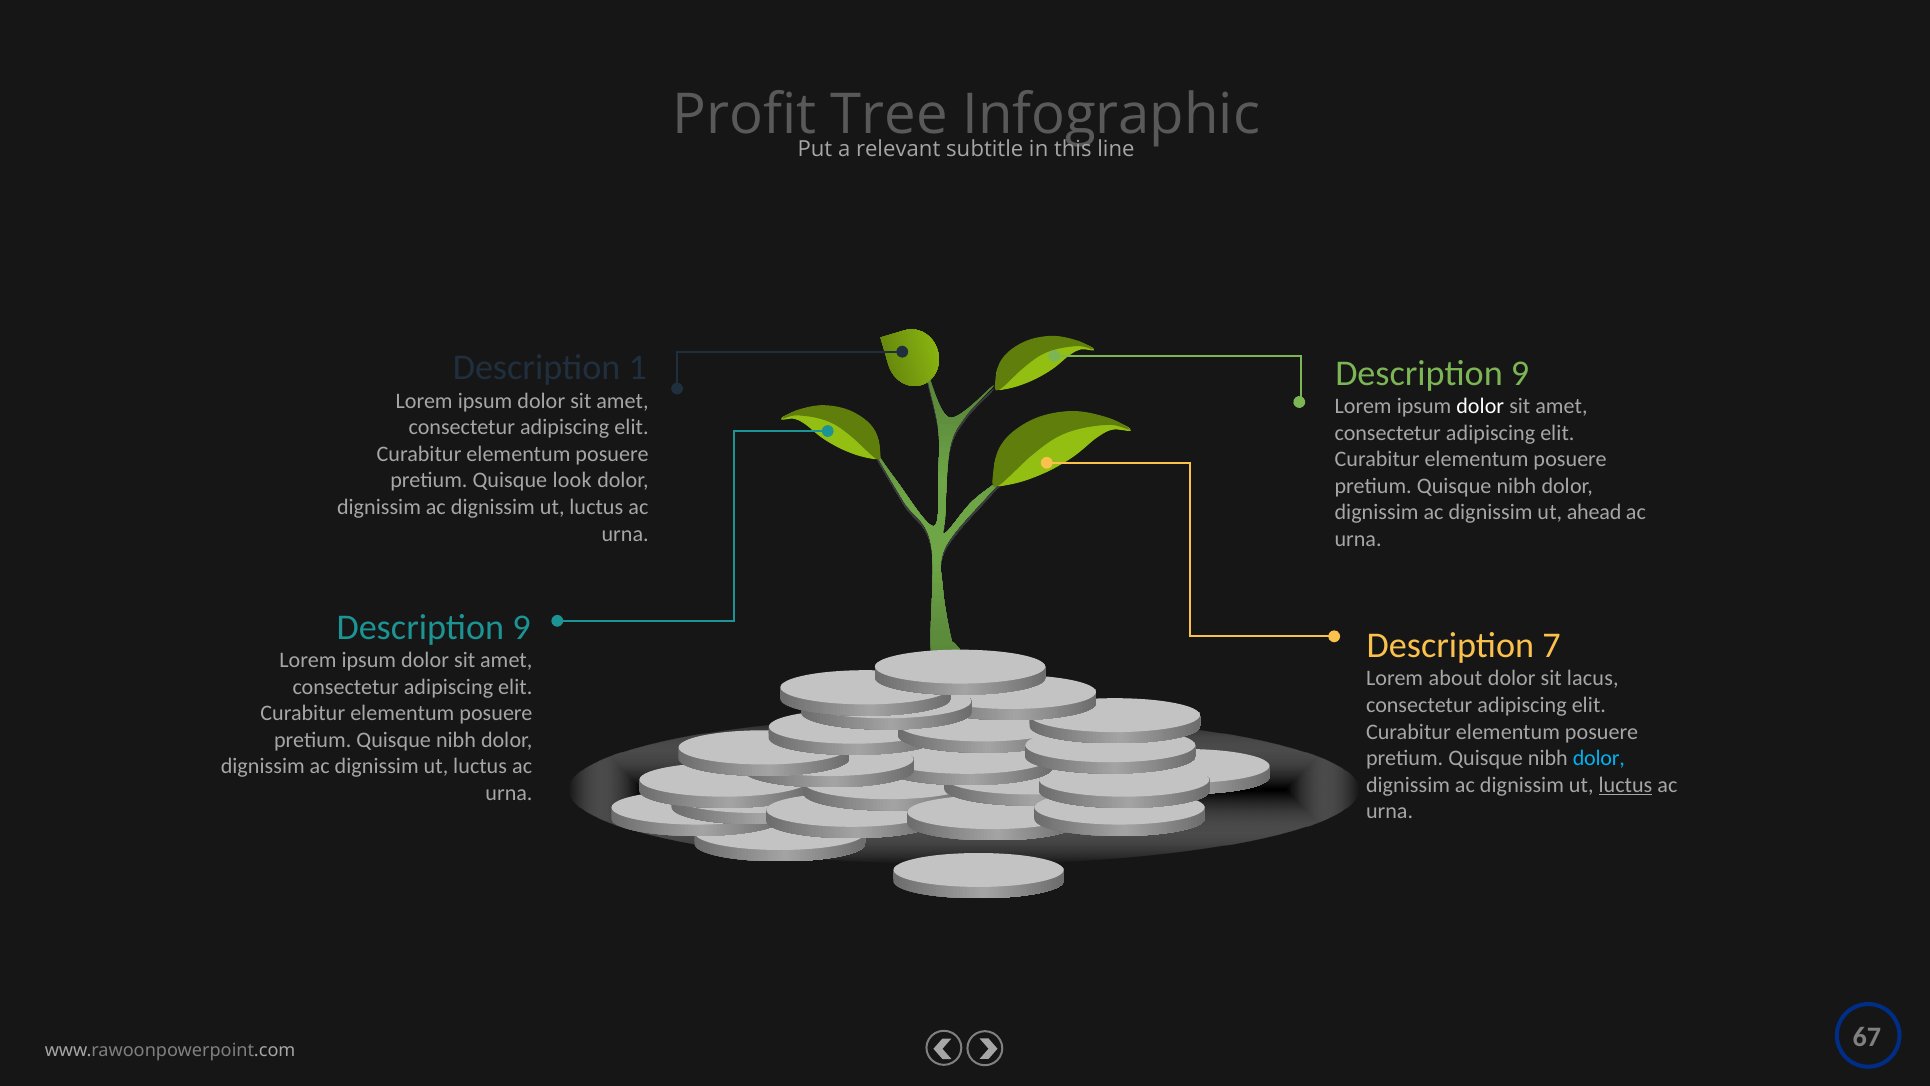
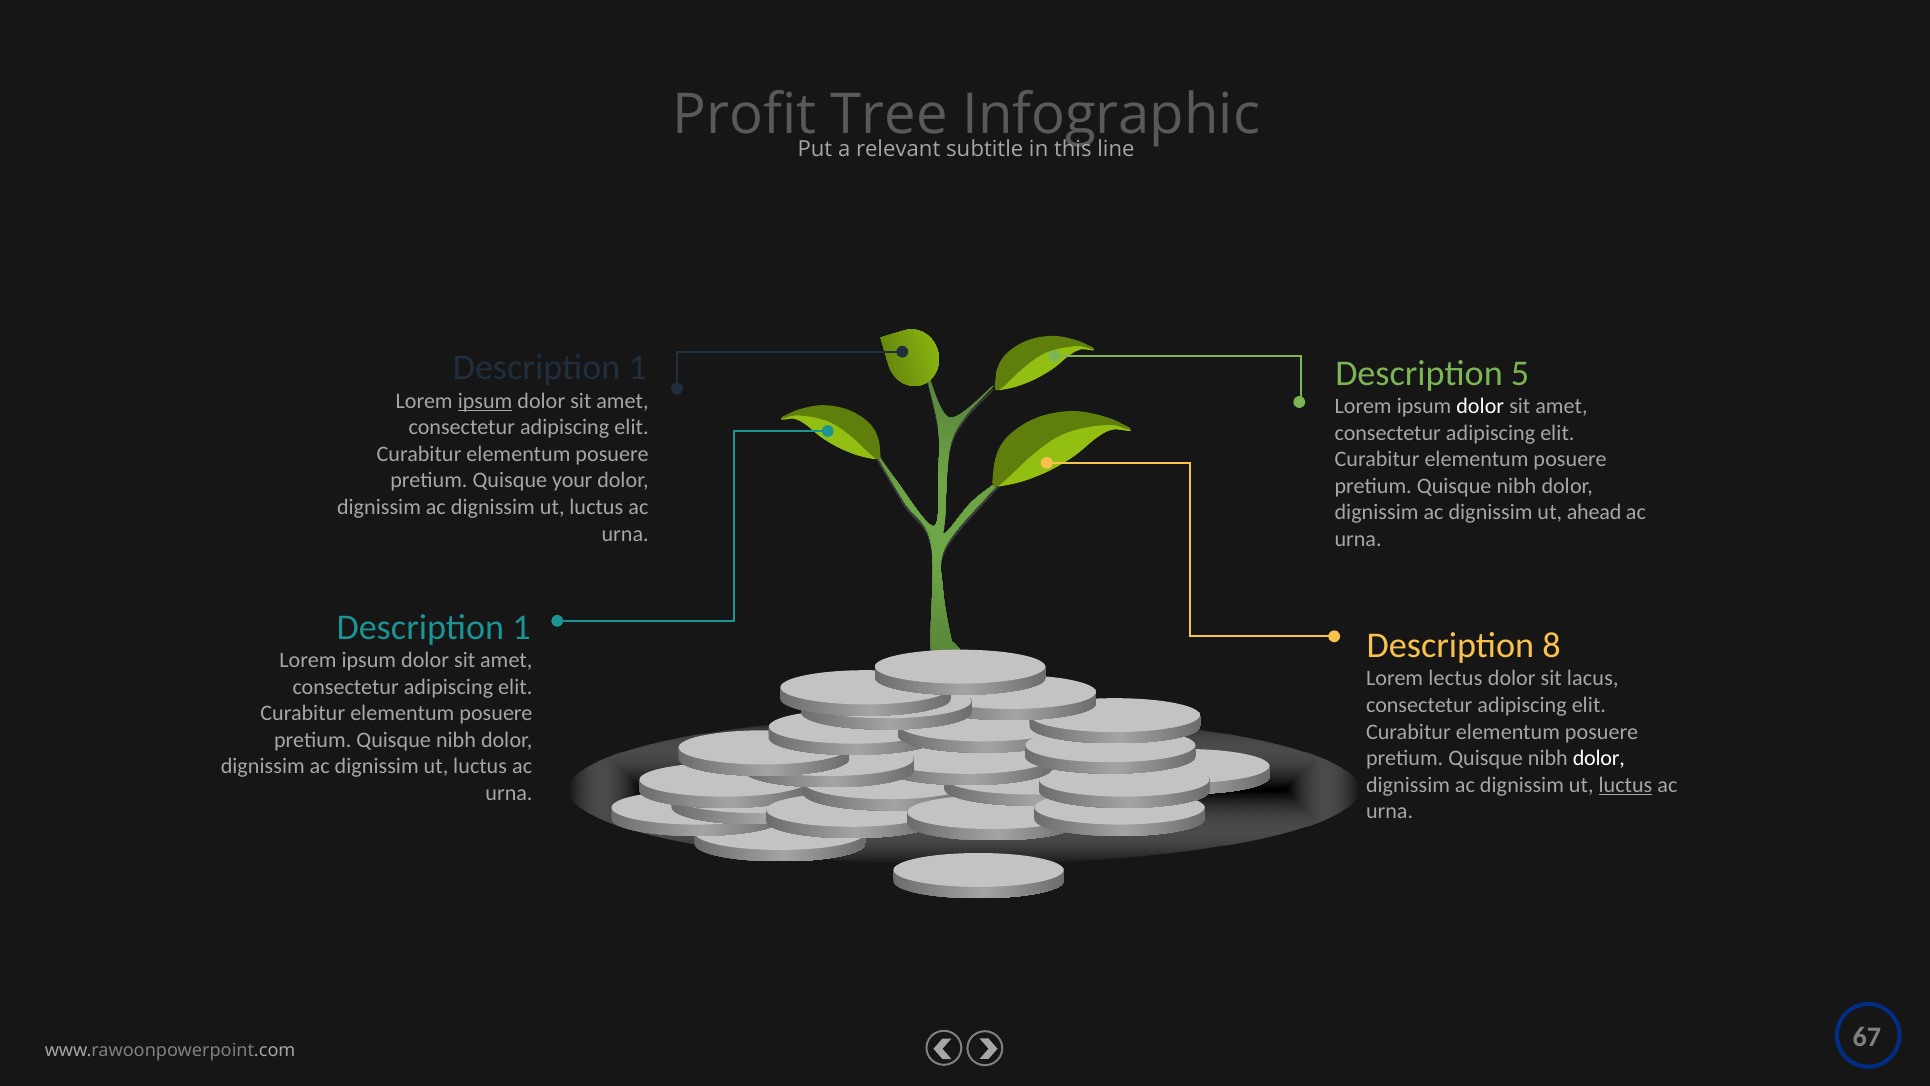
9: 9 -> 5 (1520, 373)
ipsum underline: none -> present (485, 401)
look: look -> your (572, 481)
9: 9 -> 1 (522, 627)
7: 7 -> 8 (1552, 645)
about: about -> lectus (1455, 678)
dolor colour: light blue -> white (1599, 758)
